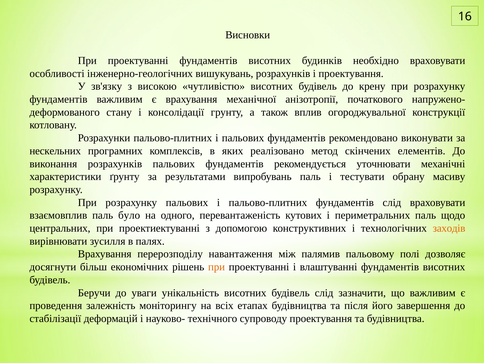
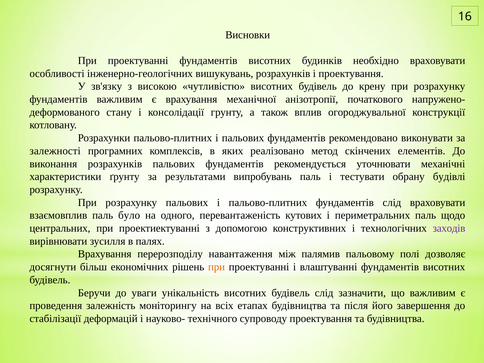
нескельних: нескельних -> залежності (55, 151)
масиву: масиву -> будівлі (449, 177)
заходів colour: orange -> purple (449, 228)
